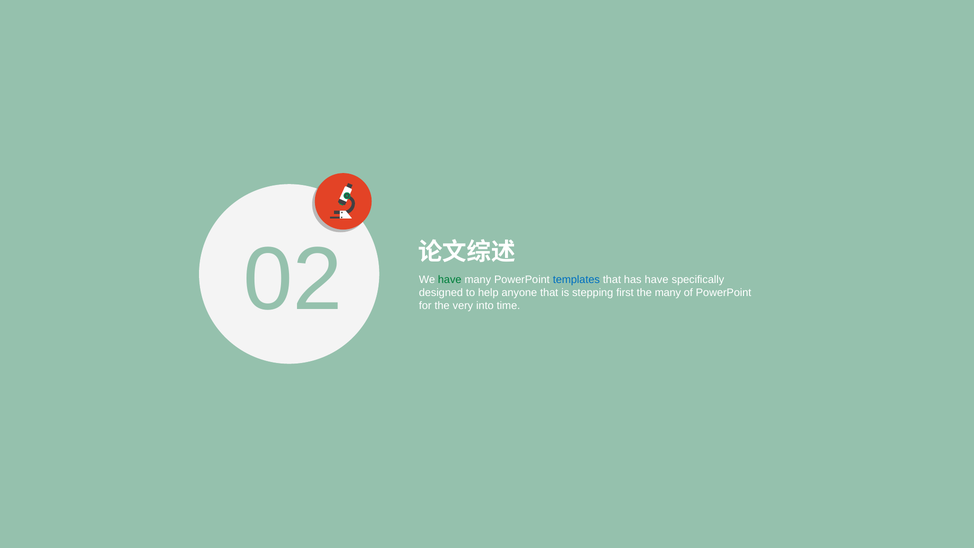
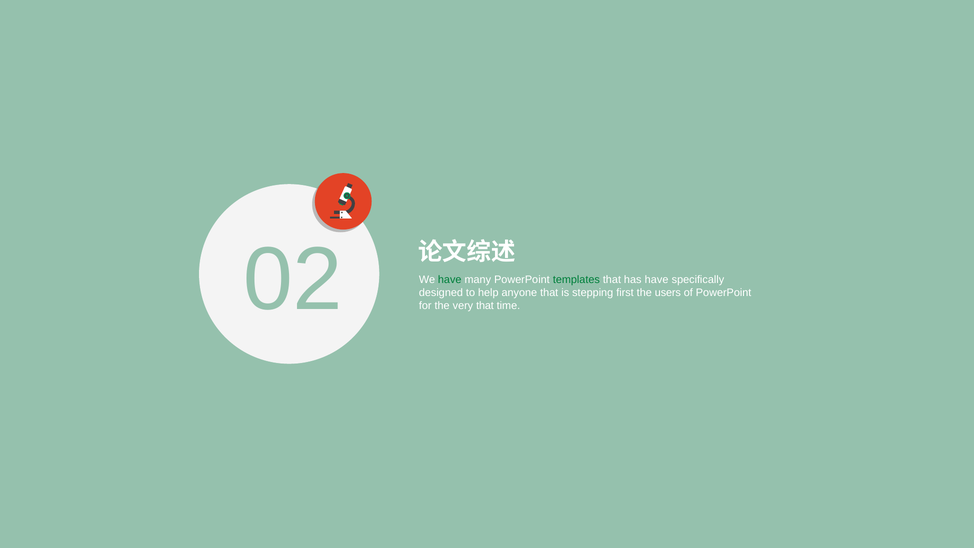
templates colour: blue -> green (576, 280)
the many: many -> users (668, 293)
very into: into -> that (485, 306)
